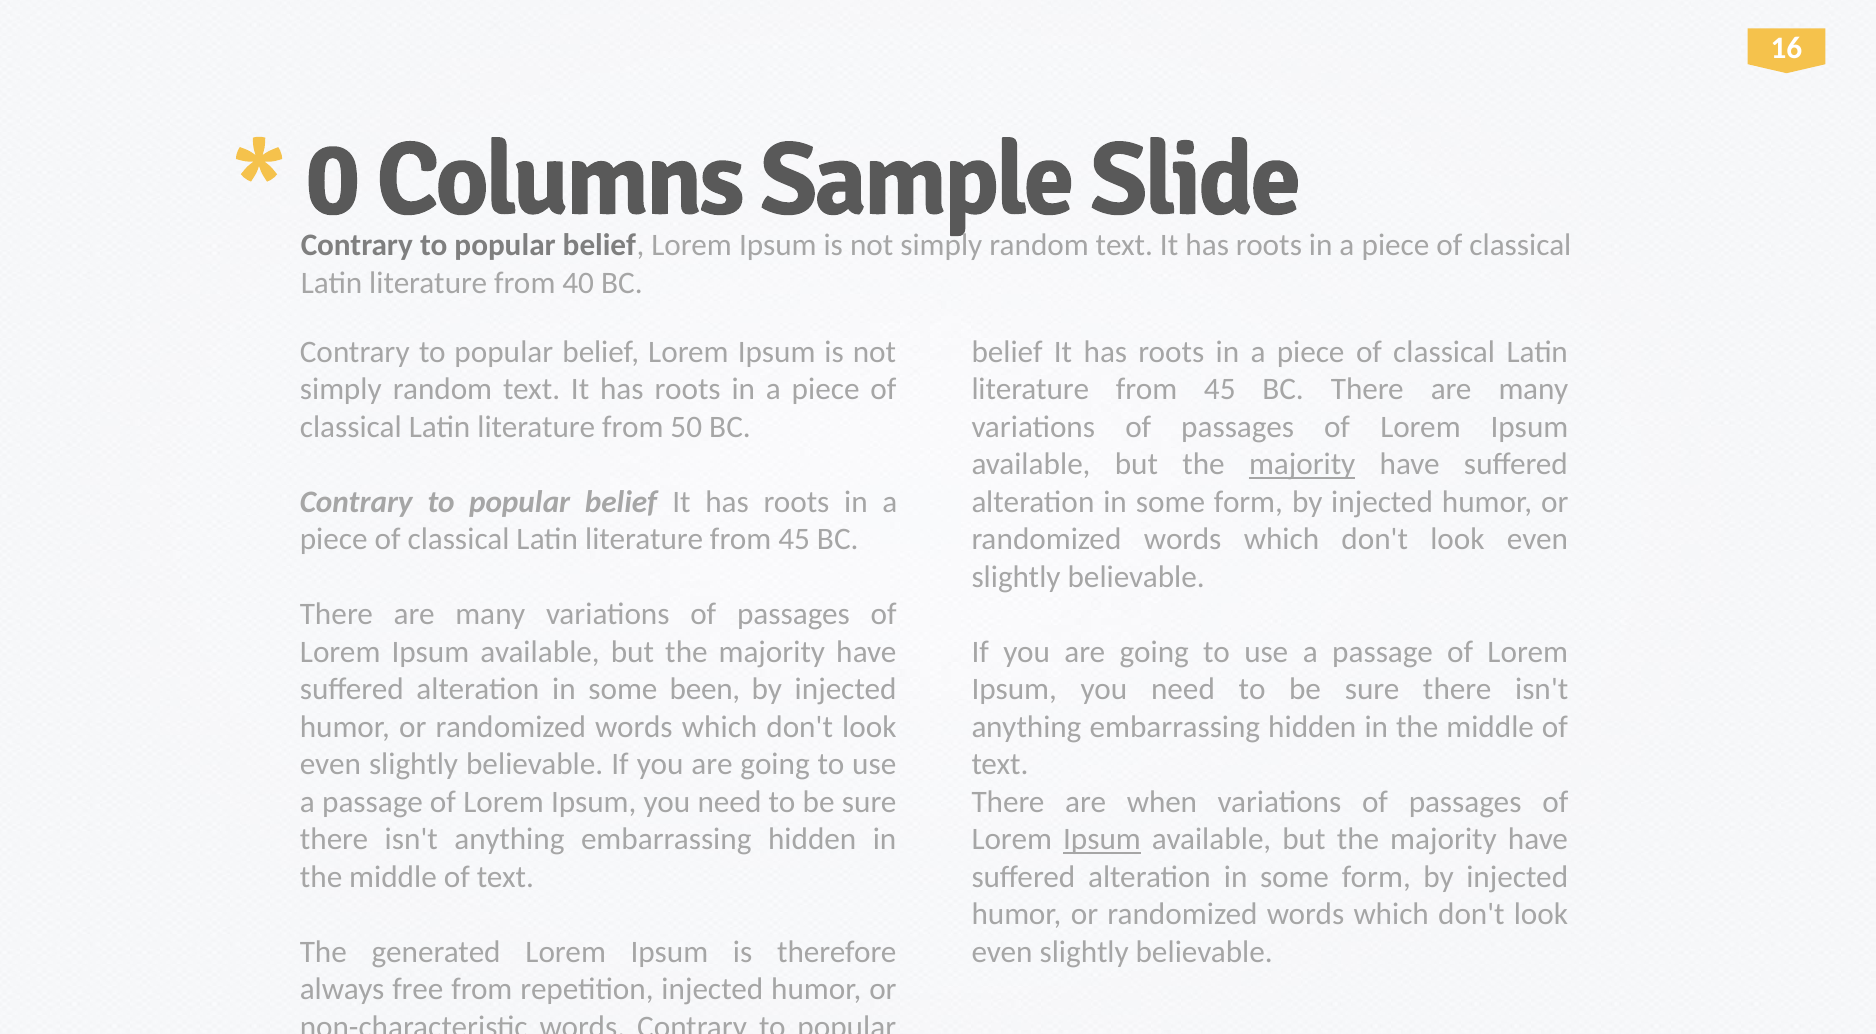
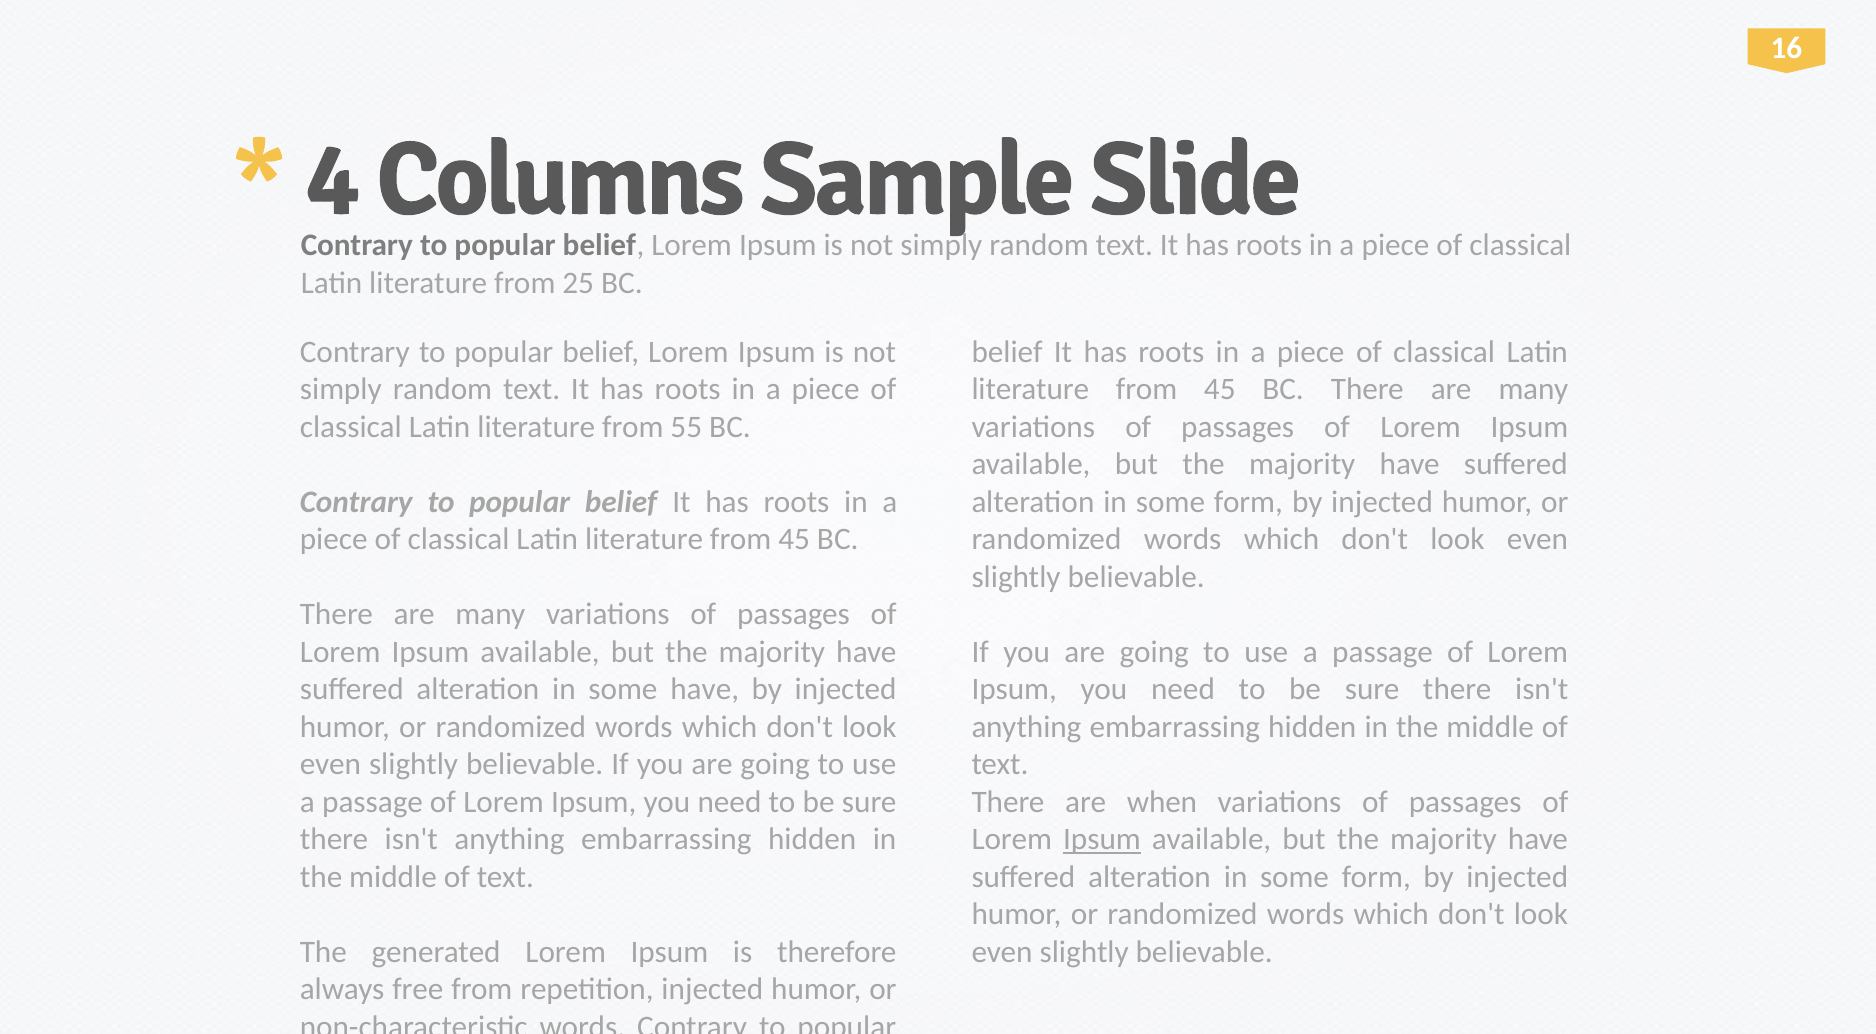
0: 0 -> 4 (333, 179)
40: 40 -> 25 (578, 283)
50: 50 -> 55 (686, 427)
majority underline: present -> none (1302, 464)
some been: been -> have (705, 689)
